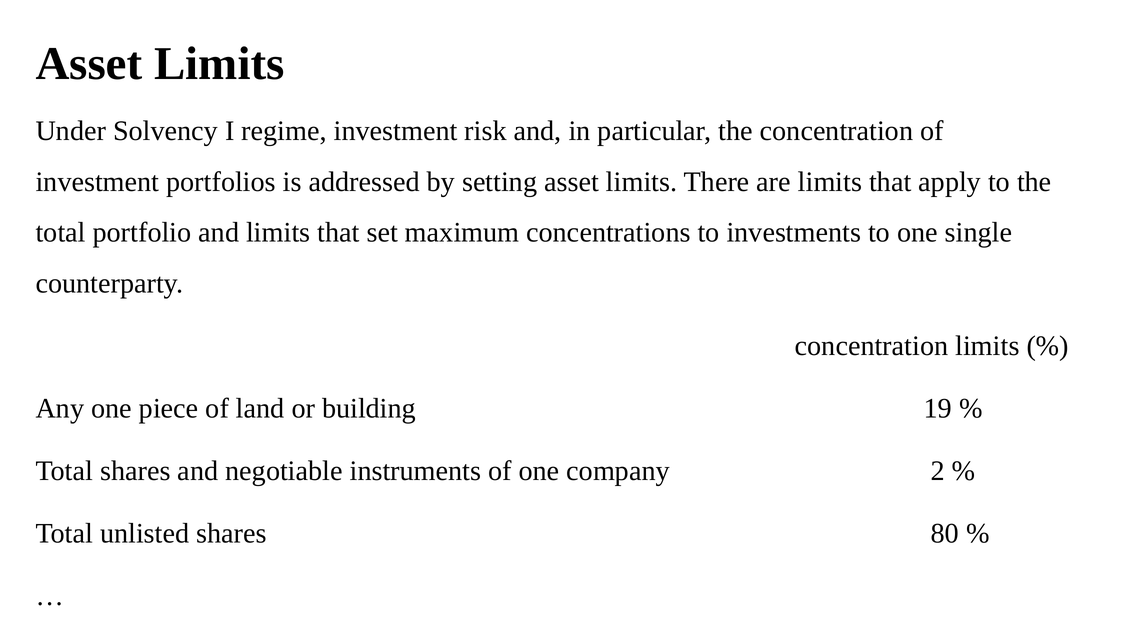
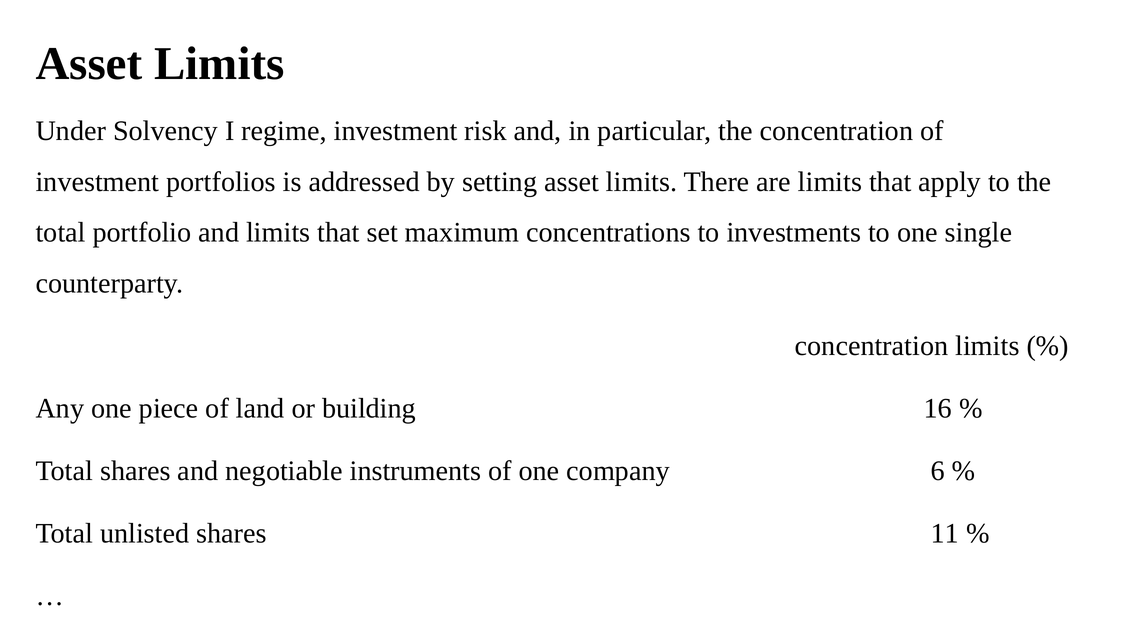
19: 19 -> 16 (938, 408)
2: 2 -> 6 (938, 471)
80: 80 -> 11 (945, 533)
